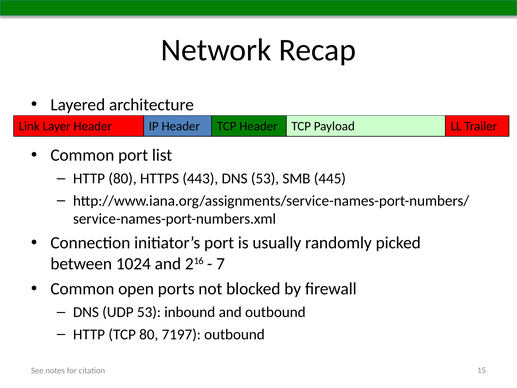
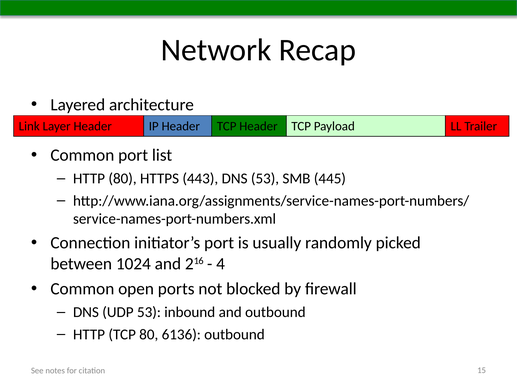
7: 7 -> 4 (221, 263)
7197: 7197 -> 6136 (181, 334)
